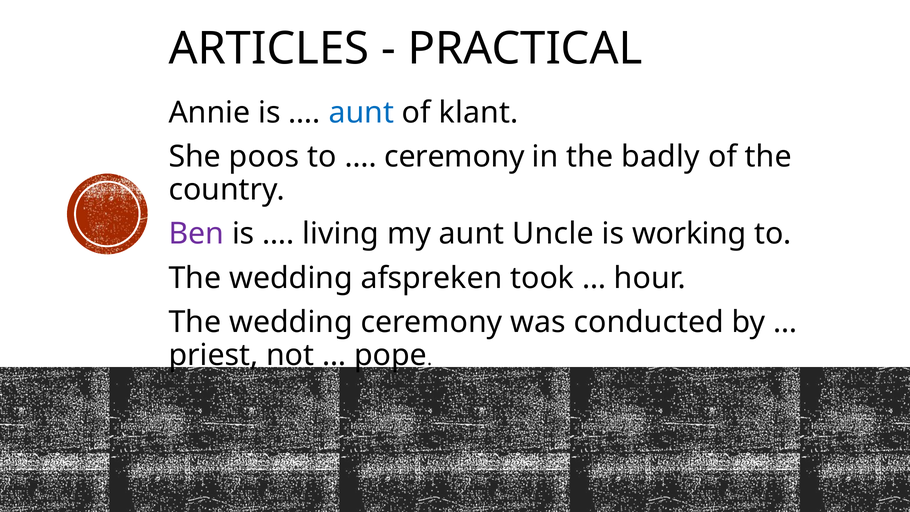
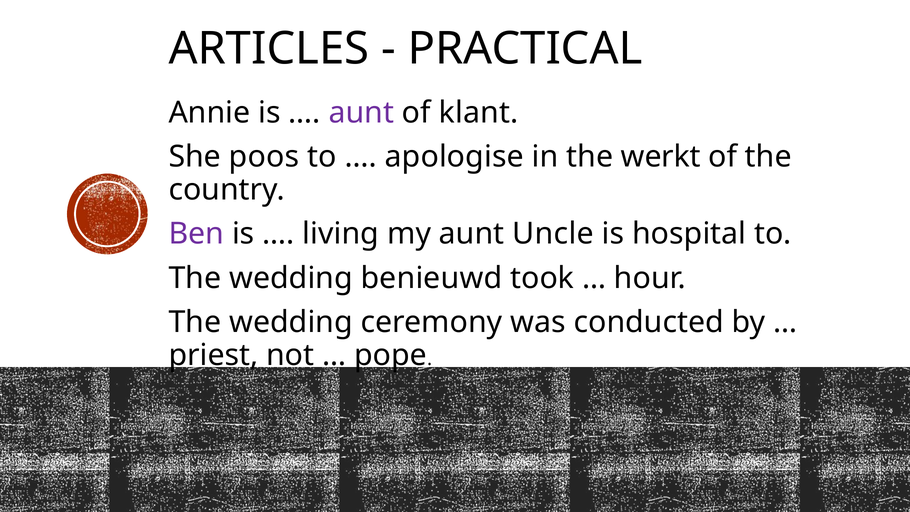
aunt colour: blue -> purple (361, 113)
ceremony: ceremony -> apologise (454, 157)
badly: badly -> werkt (661, 157)
working: working -> hospital (689, 234)
afspreken: afspreken -> benieuwd (431, 278)
